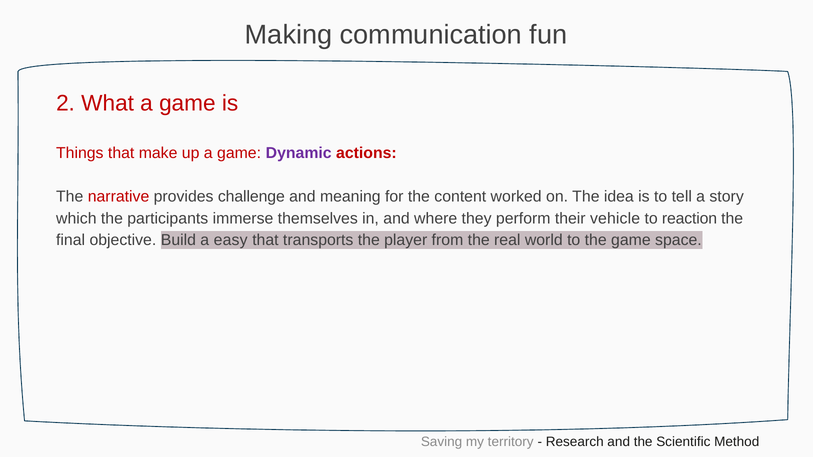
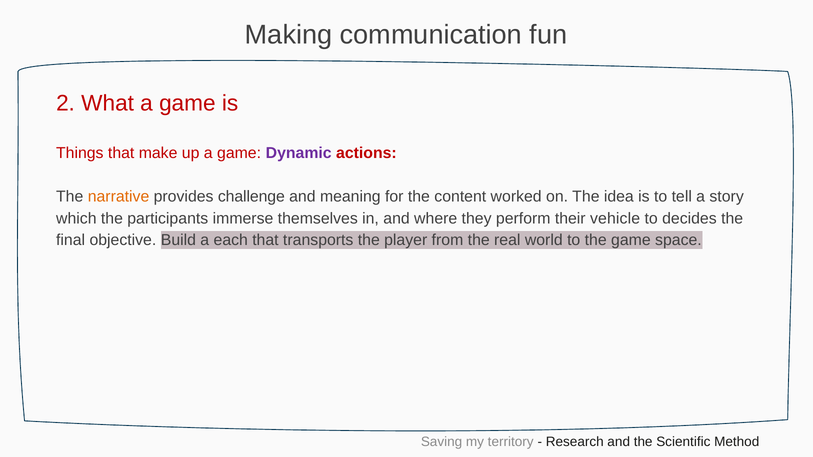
narrative colour: red -> orange (119, 197)
reaction: reaction -> decides (689, 219)
easy: easy -> each (231, 240)
